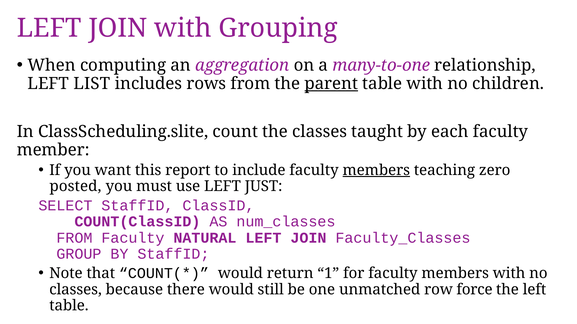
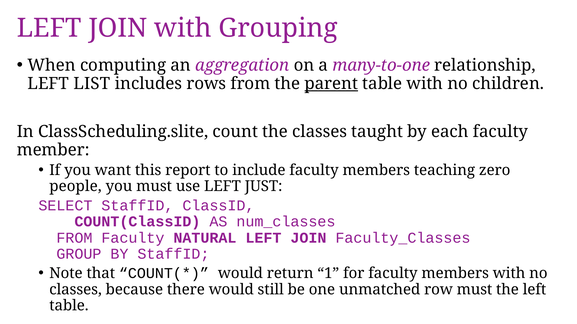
members underline: present -> none (376, 170)
posted: posted -> people (75, 187)
row force: force -> must (474, 290)
